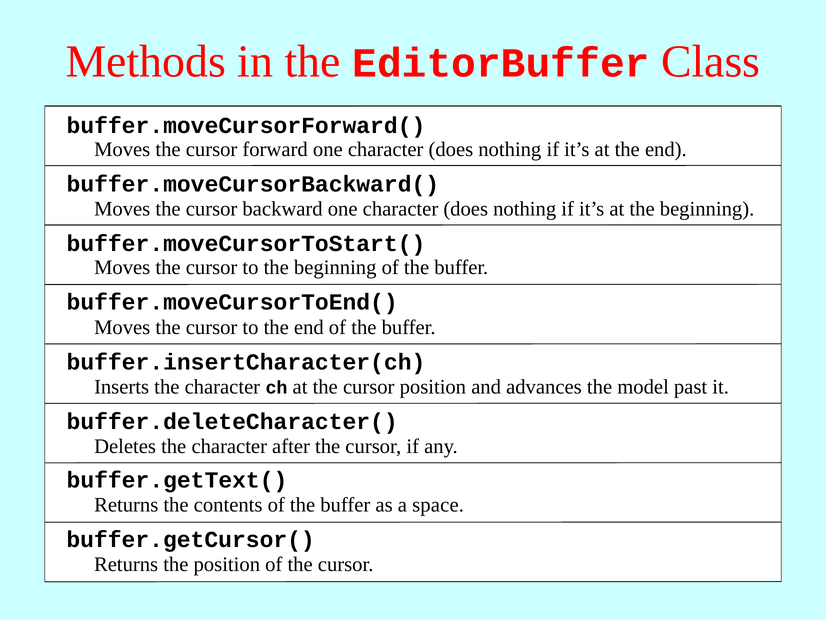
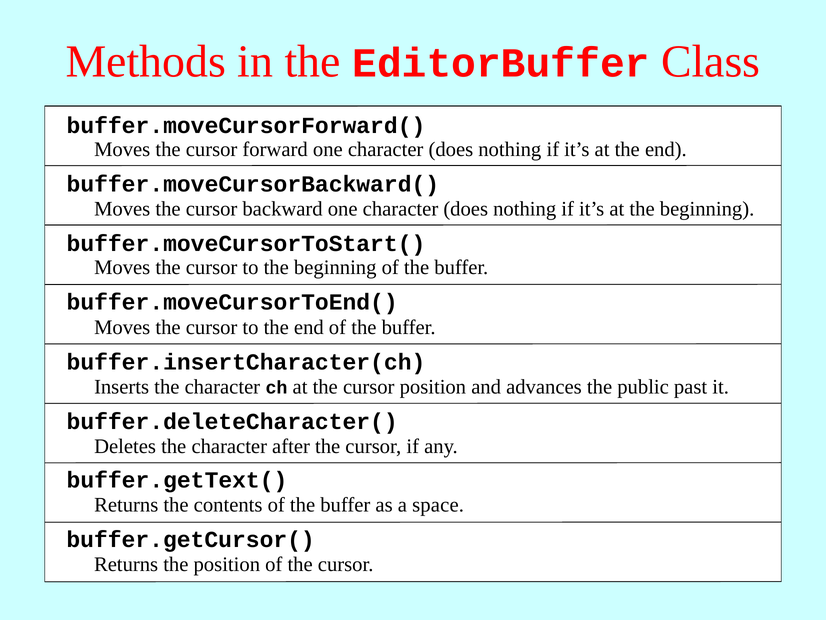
model: model -> public (643, 387)
